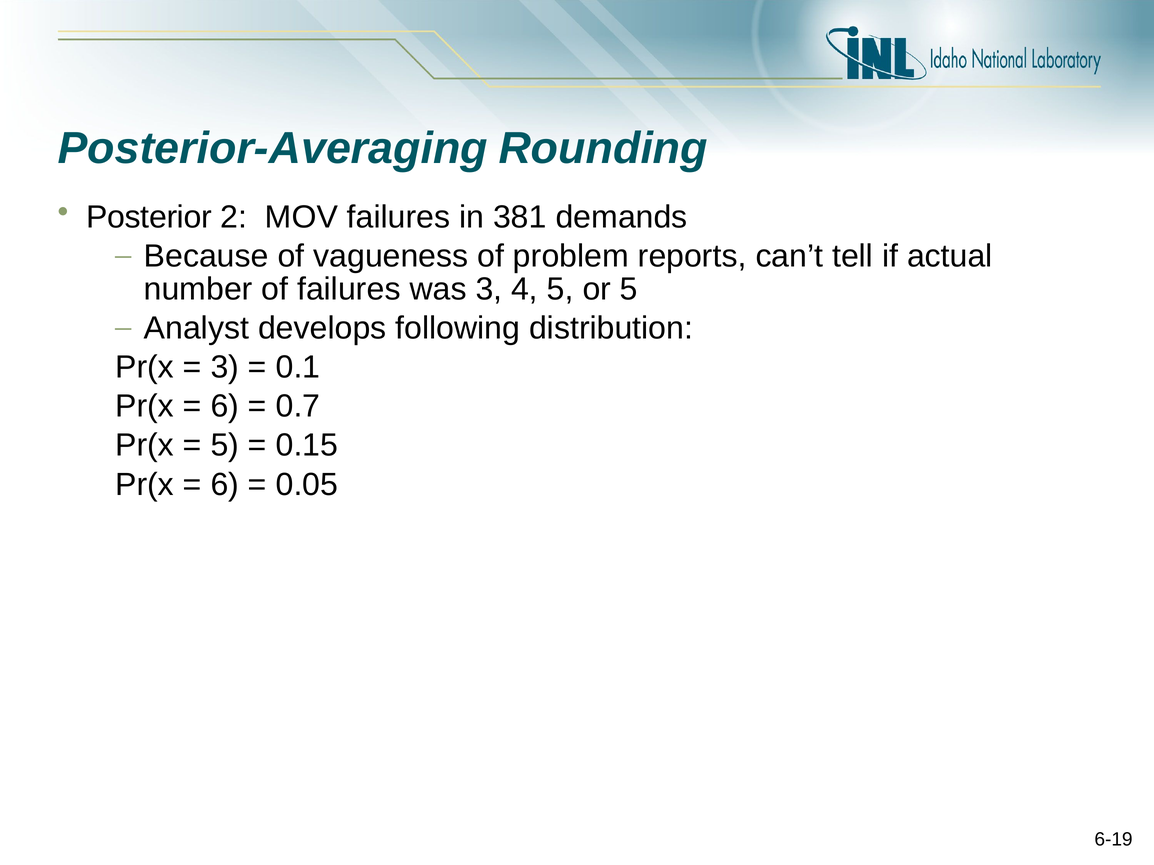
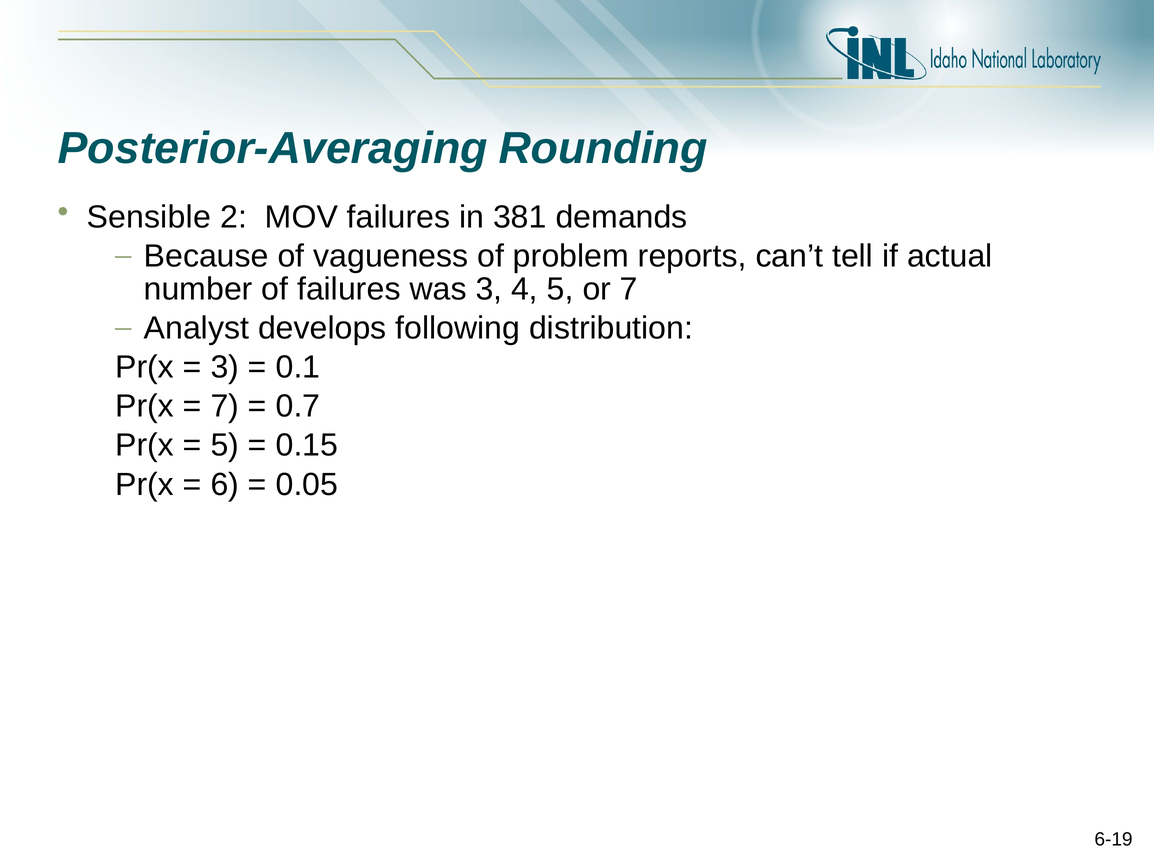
Posterior: Posterior -> Sensible (149, 217)
or 5: 5 -> 7 (629, 289)
6: 6 -> 7 (225, 407)
